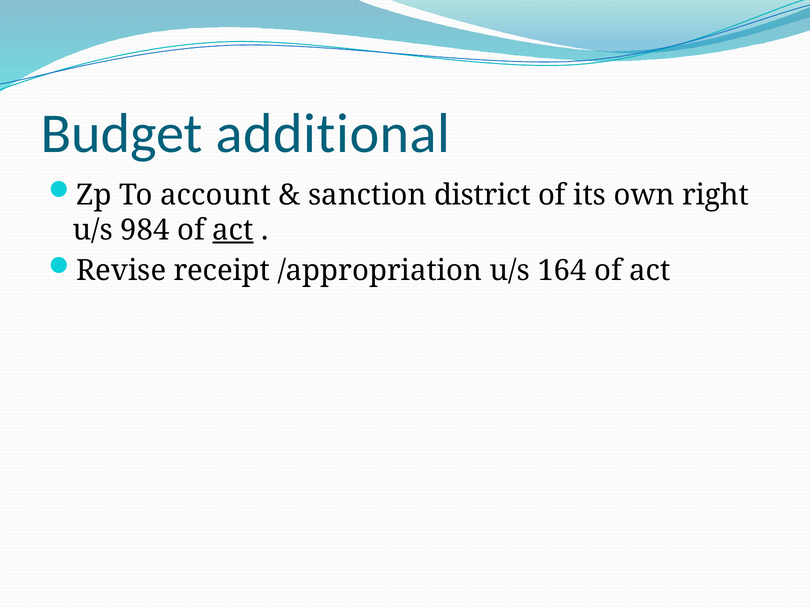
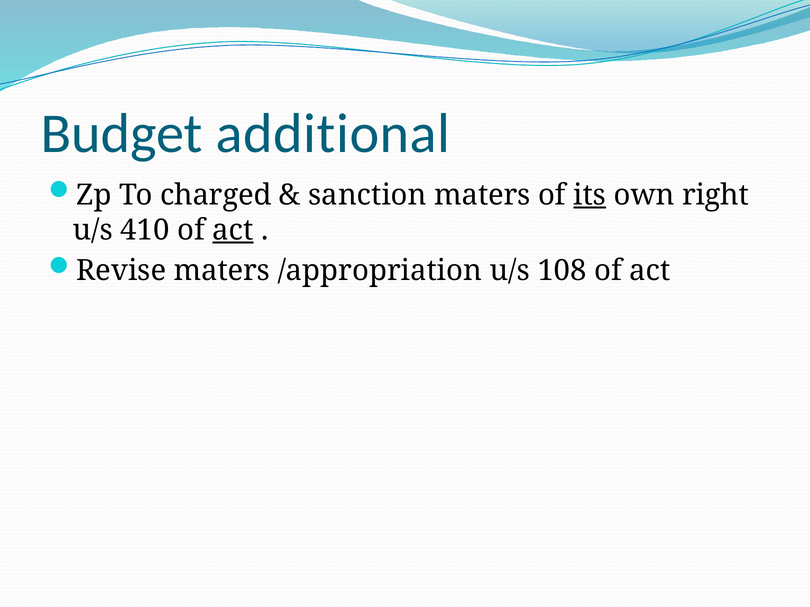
account: account -> charged (216, 195)
sanction district: district -> maters (482, 195)
its underline: none -> present (590, 195)
984: 984 -> 410 (145, 230)
Revise receipt: receipt -> maters (222, 271)
164: 164 -> 108 (562, 271)
